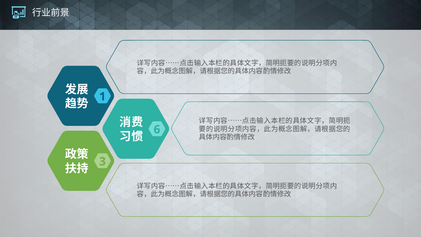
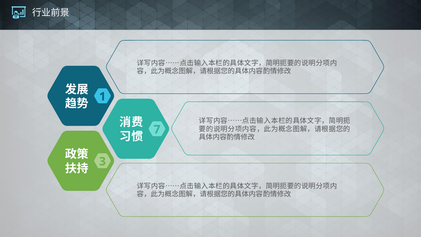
6: 6 -> 7 (157, 129)
